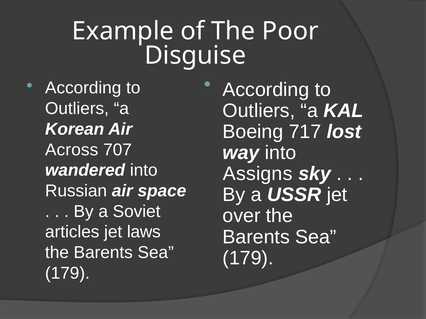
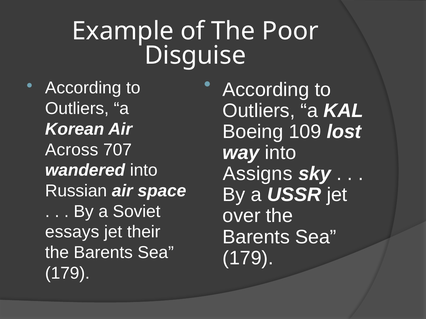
717: 717 -> 109 (305, 132)
articles: articles -> essays (72, 232)
laws: laws -> their (144, 232)
